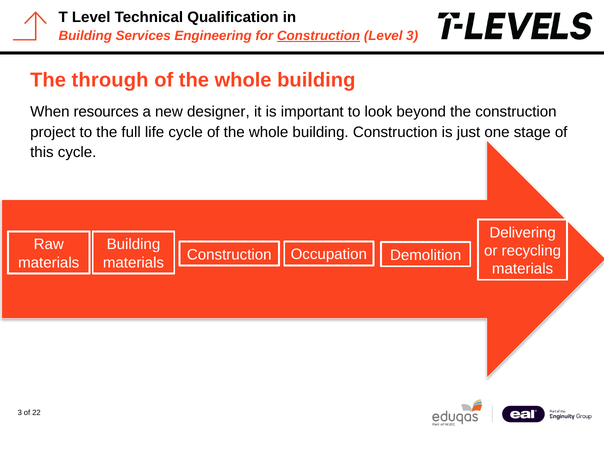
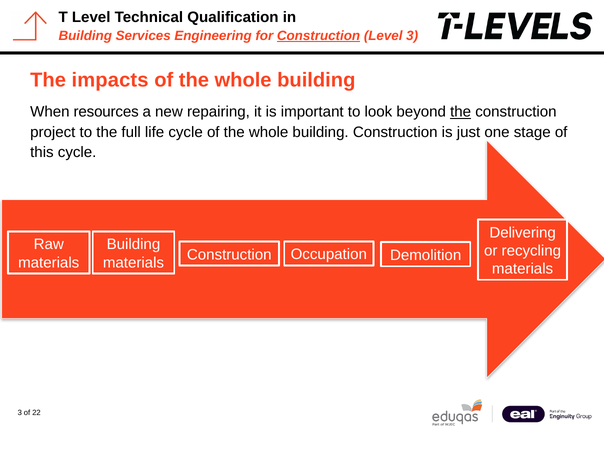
through: through -> impacts (110, 80)
designer: designer -> repairing (218, 112)
the underline: none -> present (461, 112)
